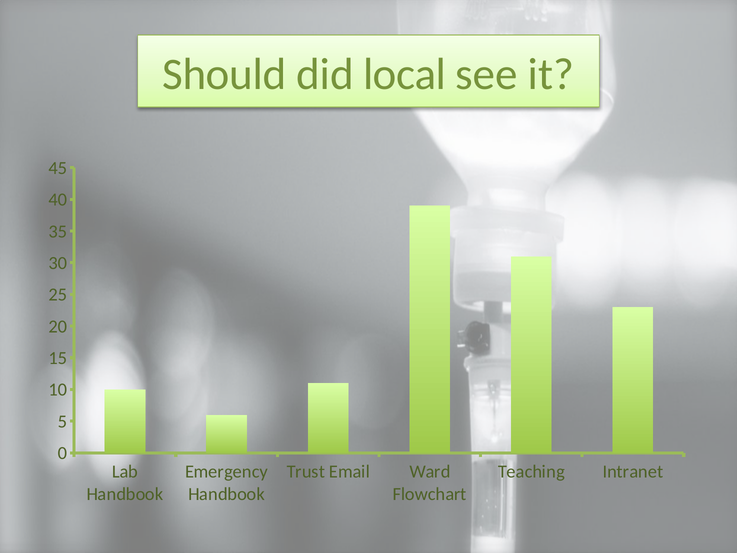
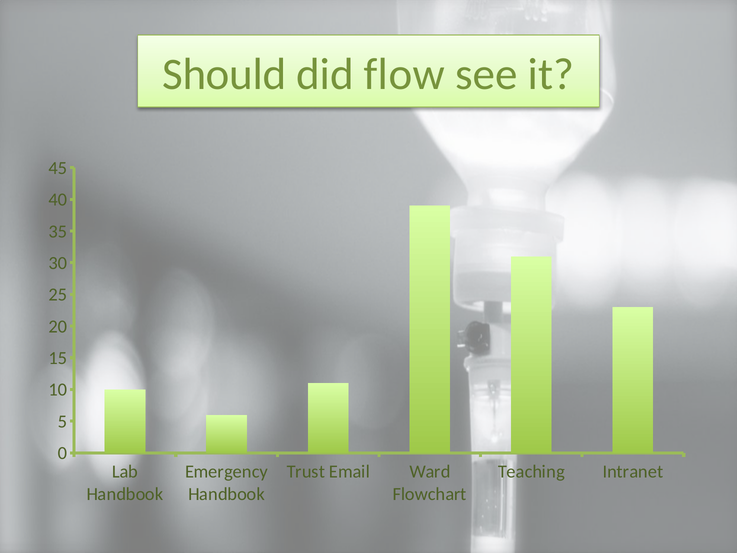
local: local -> flow (404, 74)
